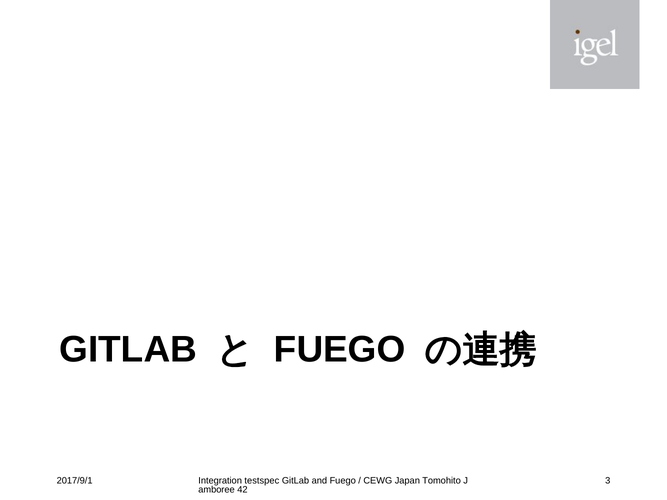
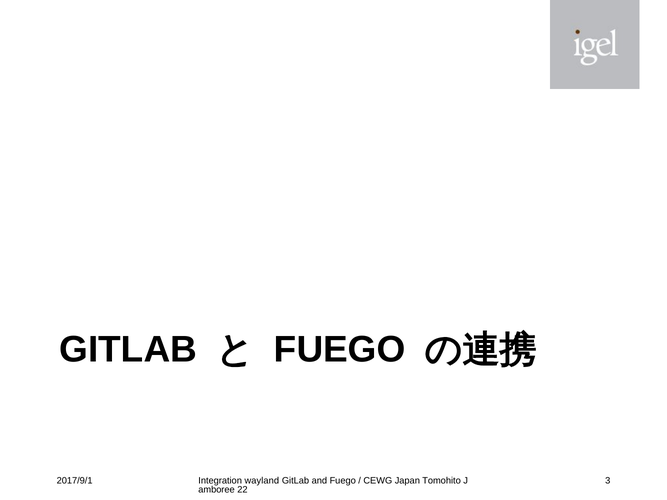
testspec: testspec -> wayland (262, 481)
42: 42 -> 22 (242, 490)
